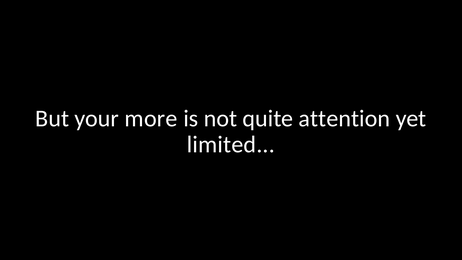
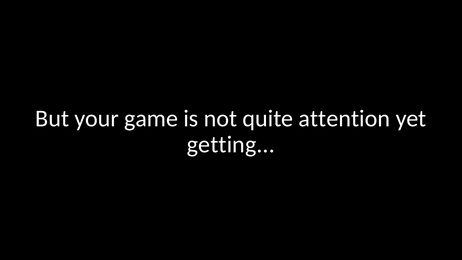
more: more -> game (151, 119)
limited: limited -> getting (231, 145)
